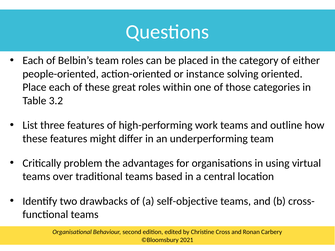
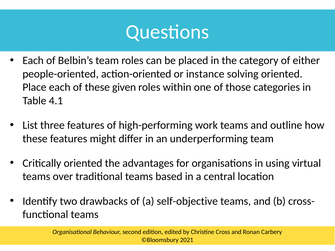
great: great -> given (124, 87)
3.2: 3.2 -> 4.1 (56, 101)
Critically problem: problem -> oriented (83, 163)
